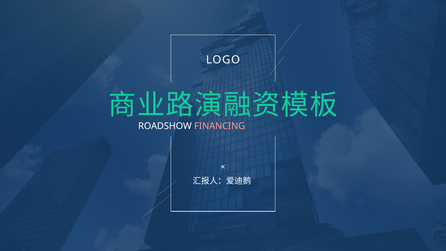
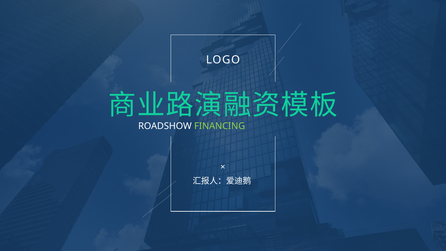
FINANCING colour: pink -> light green (220, 126)
